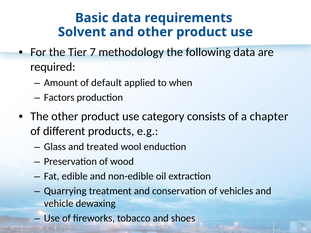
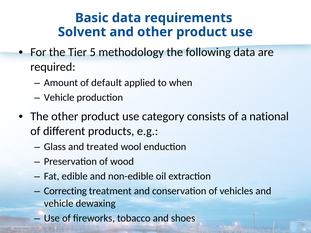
7: 7 -> 5 (93, 52)
Factors: Factors -> Vehicle (59, 97)
chapter: chapter -> national (269, 116)
Quarrying: Quarrying -> Correcting (65, 191)
